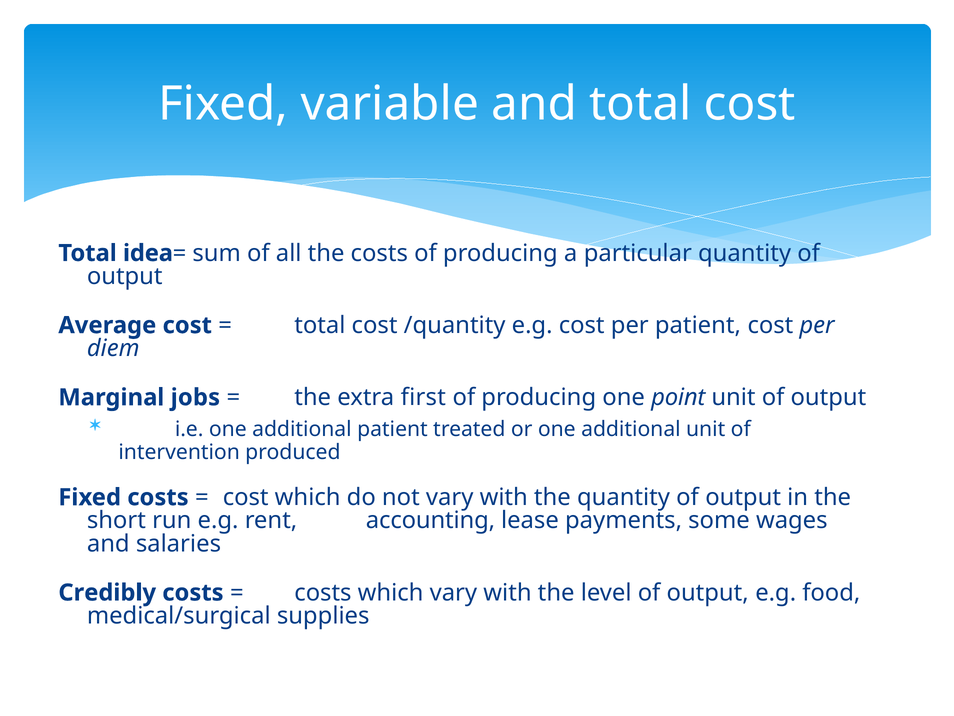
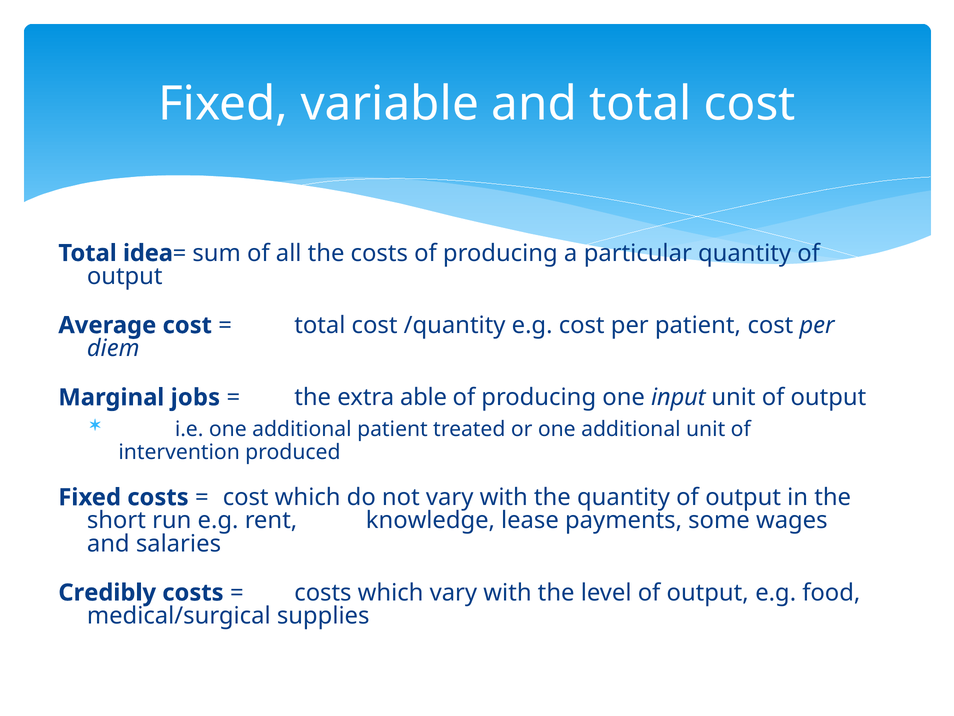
first: first -> able (424, 397)
point: point -> input (678, 397)
accounting: accounting -> knowledge (430, 520)
